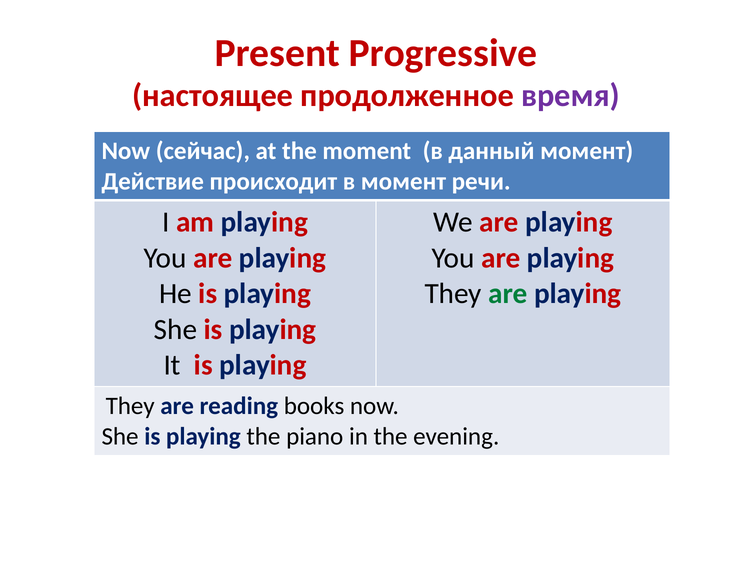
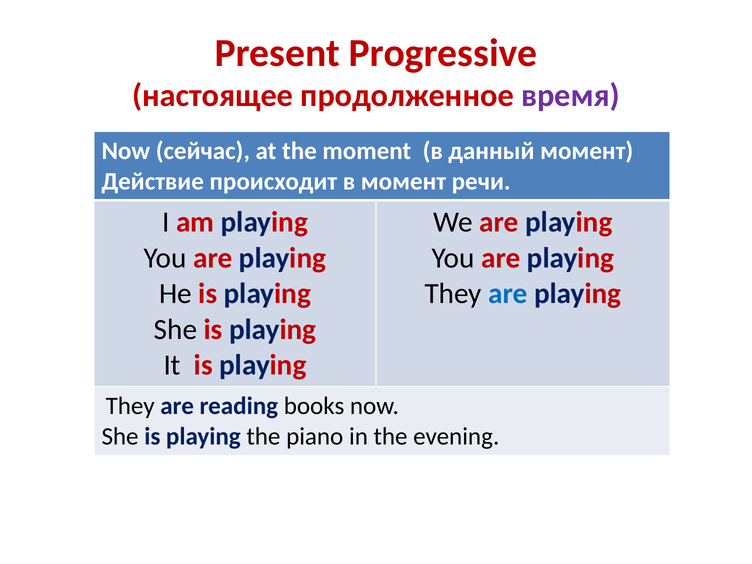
are colour: green -> blue (508, 294)
